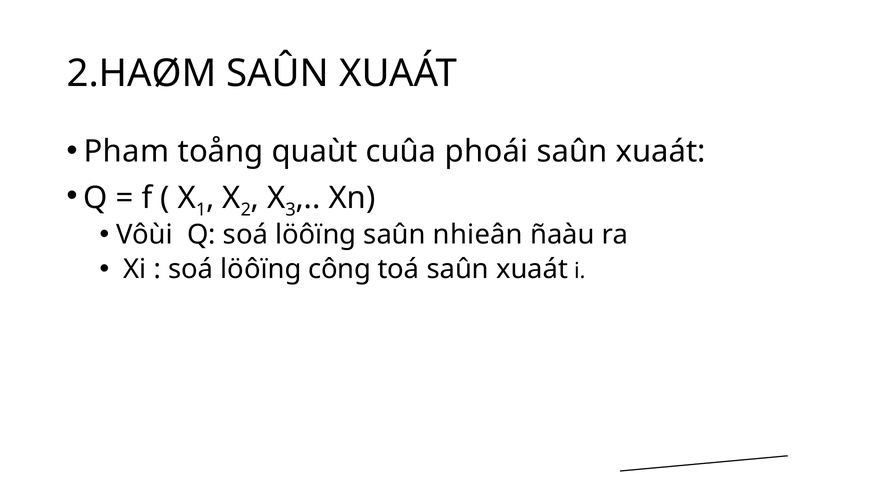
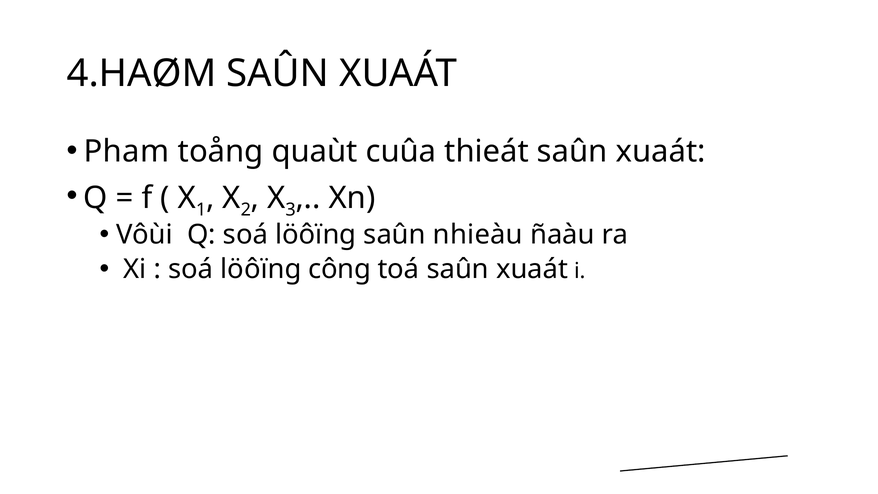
2.HAØM: 2.HAØM -> 4.HAØM (142, 74)
phoái: phoái -> thieát (487, 151)
nhieân: nhieân -> nhieàu (478, 235)
